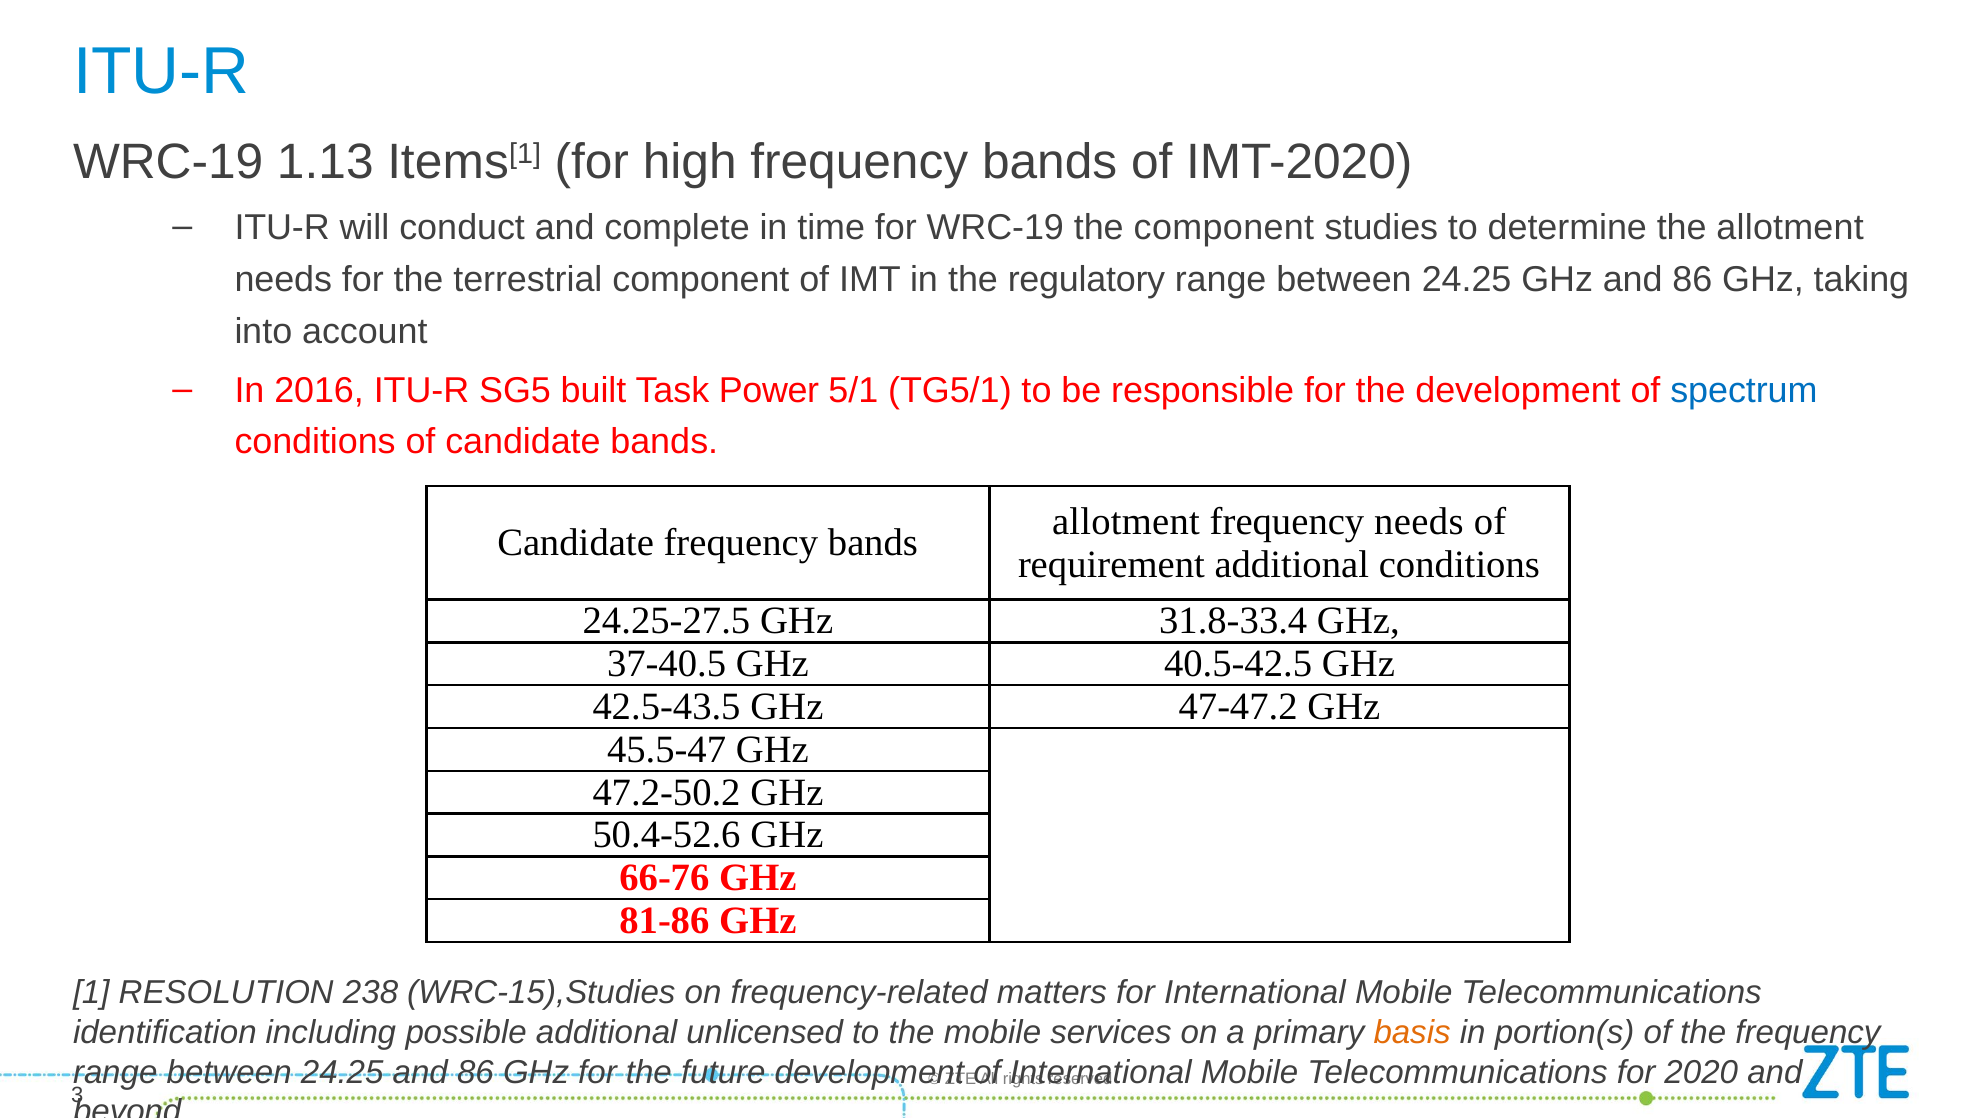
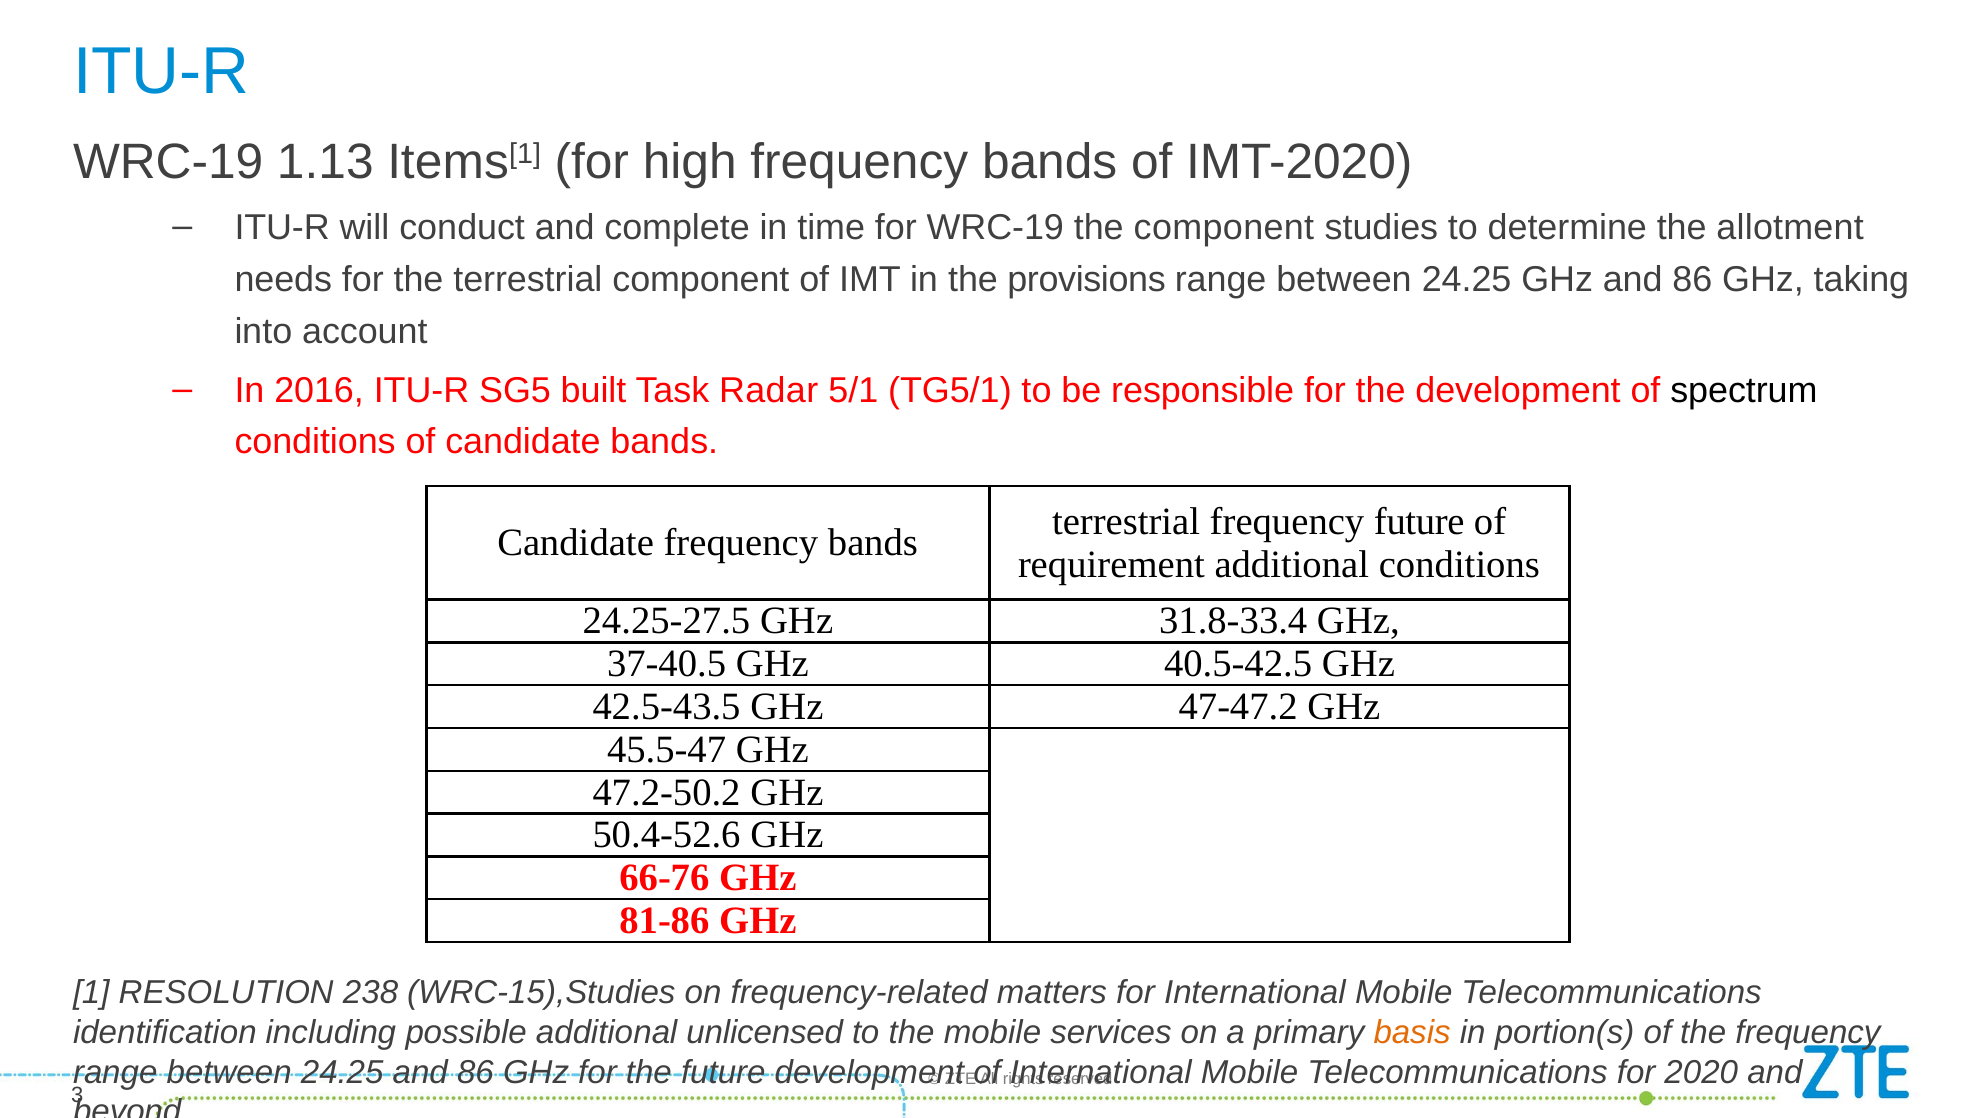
regulatory: regulatory -> provisions (1087, 280)
Power: Power -> Radar (769, 390)
spectrum colour: blue -> black (1744, 390)
allotment: allotment -> terrestrial (1126, 522)
frequency needs: needs -> future (1419, 522)
